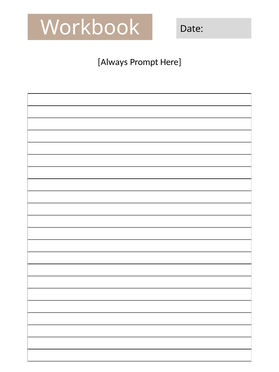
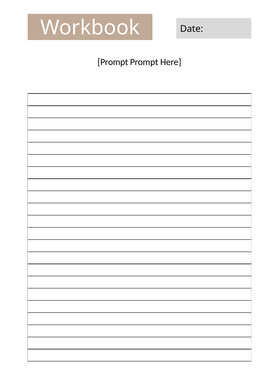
Always: Always -> Prompt (113, 62)
